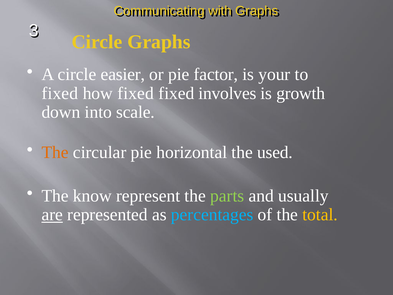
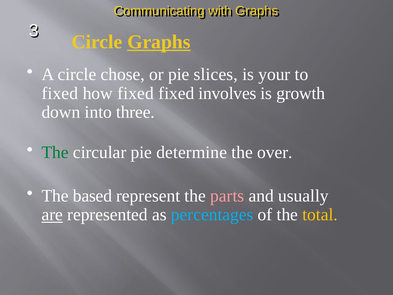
Graphs underline: none -> present (159, 42)
easier: easier -> chose (123, 74)
factor: factor -> slices (216, 74)
scale: scale -> three (135, 112)
The colour: orange -> green (55, 152)
horizontal: horizontal -> determine (192, 152)
used: used -> over (275, 152)
know: know -> based (93, 196)
parts colour: light green -> pink (227, 196)
